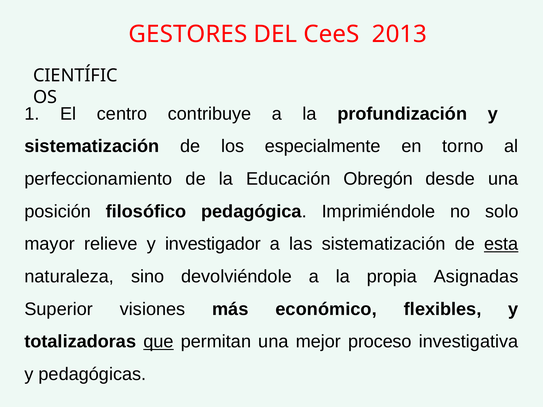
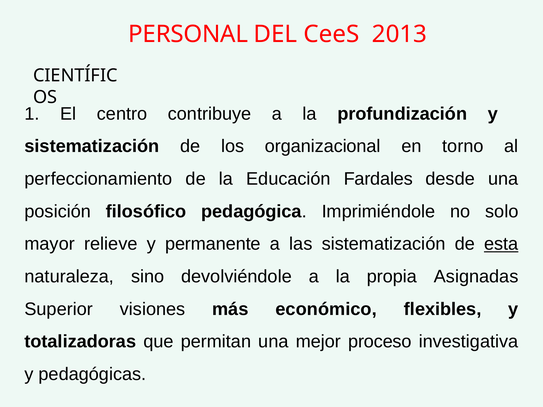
GESTORES: GESTORES -> PERSONAL (188, 34)
especialmente: especialmente -> organizacional (323, 146)
Obregón: Obregón -> Fardales (378, 179)
investigador: investigador -> permanente (213, 244)
que underline: present -> none (158, 342)
